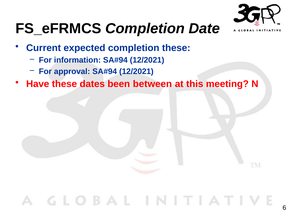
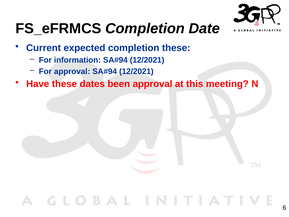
been between: between -> approval (153, 84)
